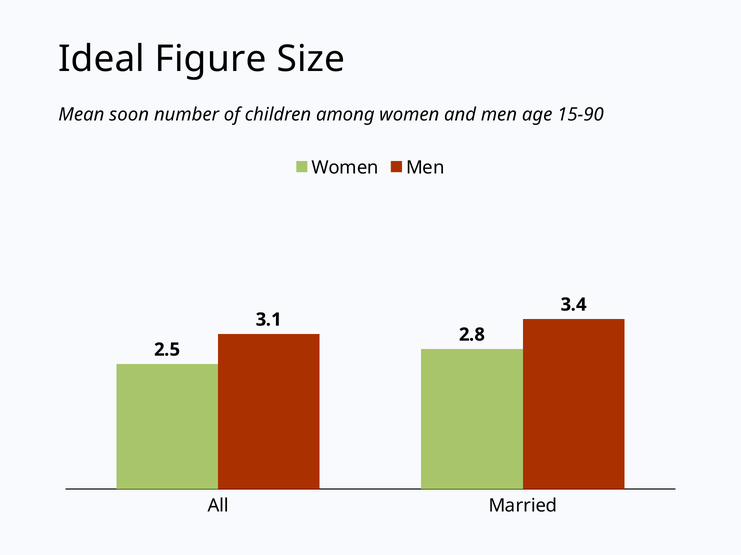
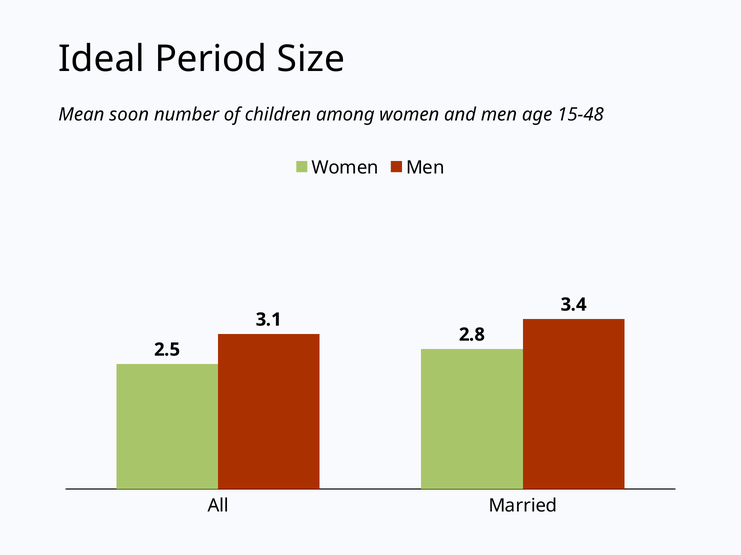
Figure: Figure -> Period (211, 59)
15-90: 15-90 -> 15-48 (580, 115)
